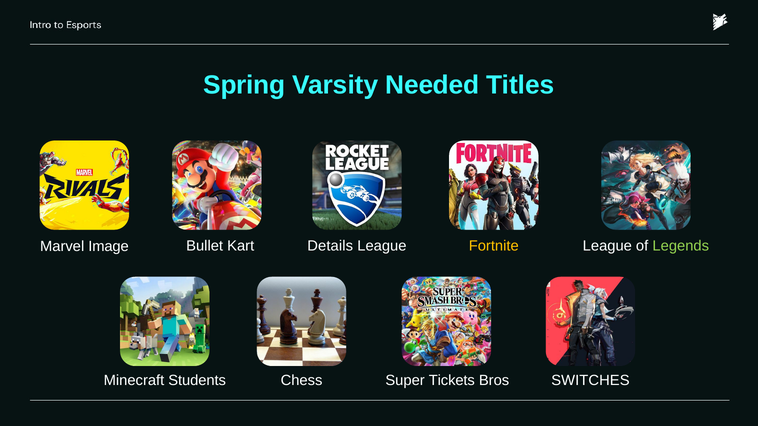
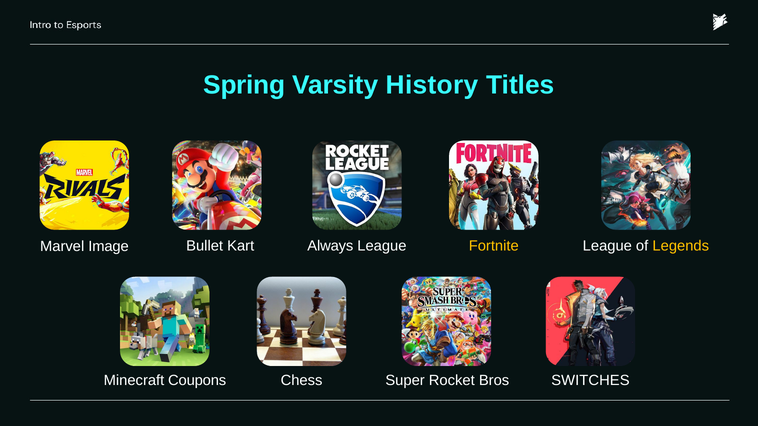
Needed: Needed -> History (432, 85)
Details: Details -> Always (330, 246)
Legends colour: light green -> yellow (681, 246)
Students: Students -> Coupons (197, 381)
Tickets: Tickets -> Rocket (452, 381)
